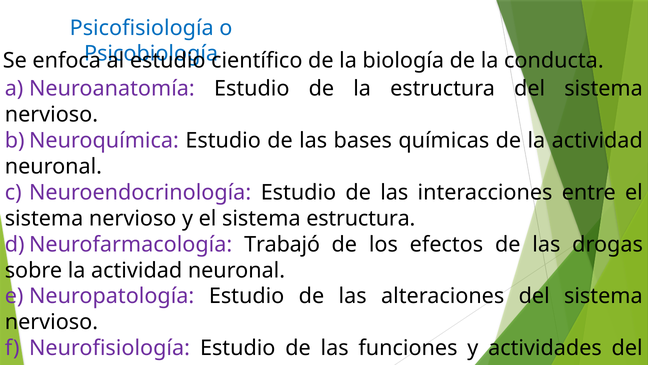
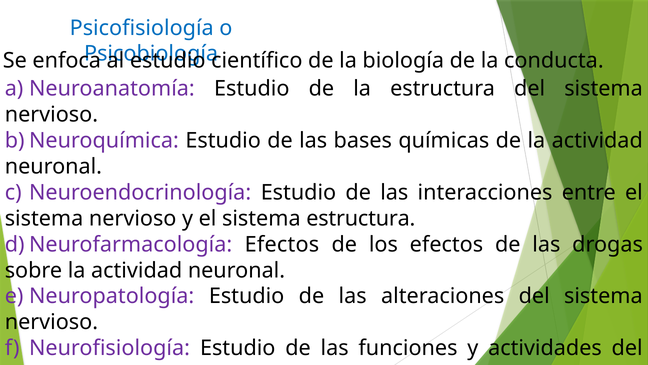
Trabajó: Trabajó -> Efectos (282, 244)
